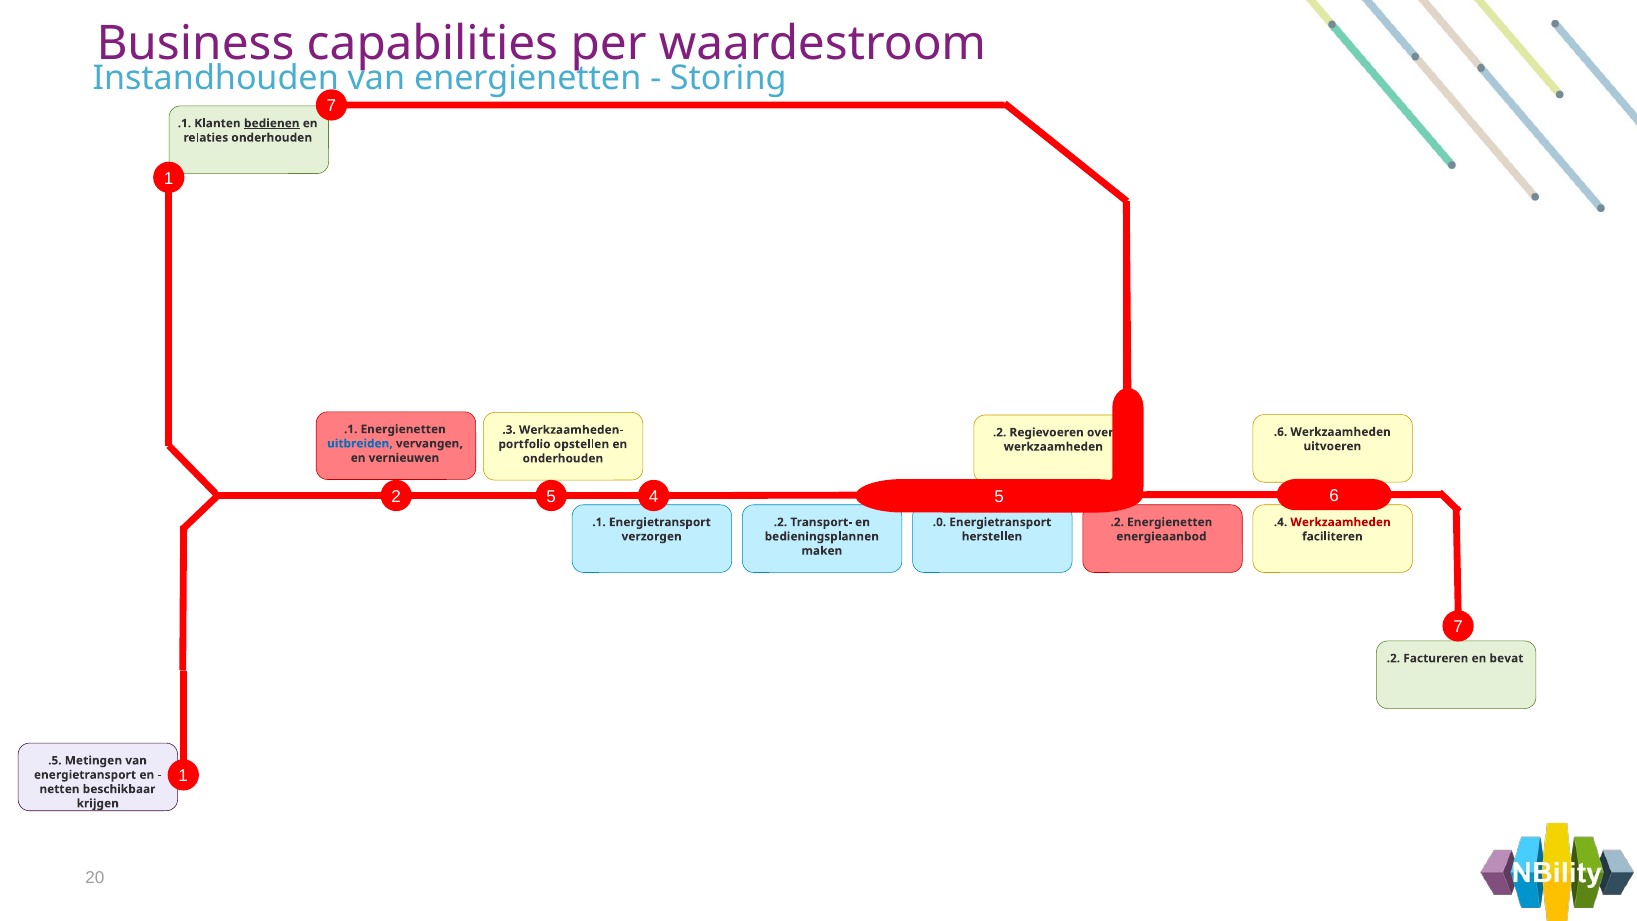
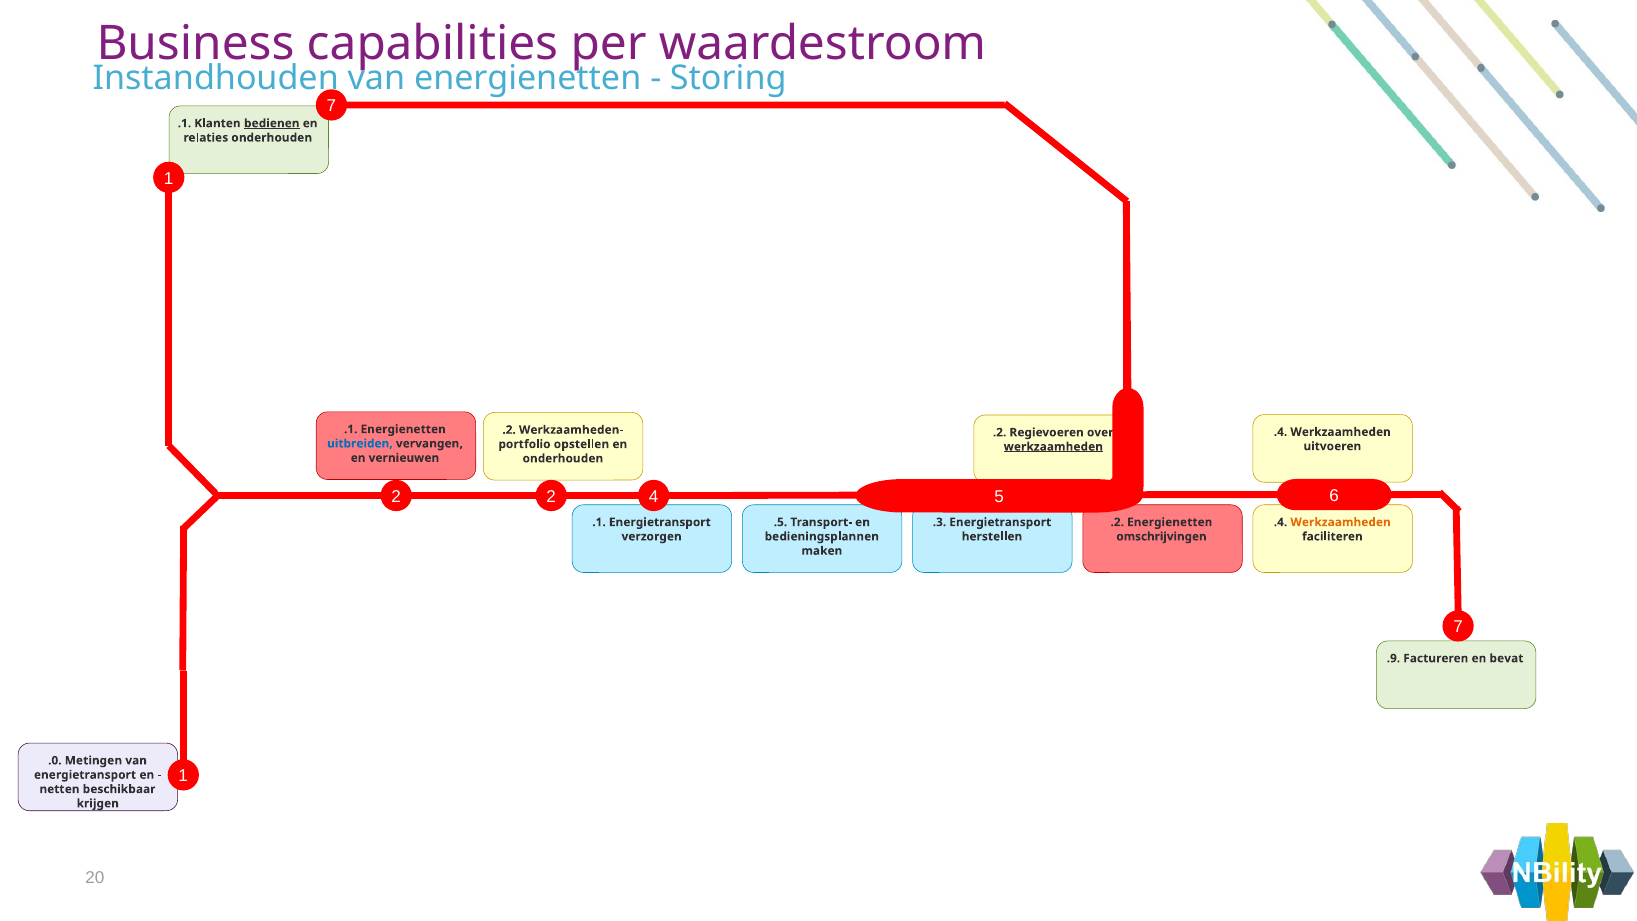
.3: .3 -> .2 (509, 430)
.6: .6 -> .4 (1281, 432)
werkzaamheden underline: none -> present (1053, 447)
2 5: 5 -> 2 (551, 497)
.2: .2 -> .5 (780, 522)
.0: .0 -> .3 (939, 522)
Werkzaamheden colour: red -> orange (1341, 522)
energieaanbod: energieaanbod -> omschrijvingen (1161, 536)
.2: .2 -> .9 (1393, 658)
.5: .5 -> .0 (55, 760)
